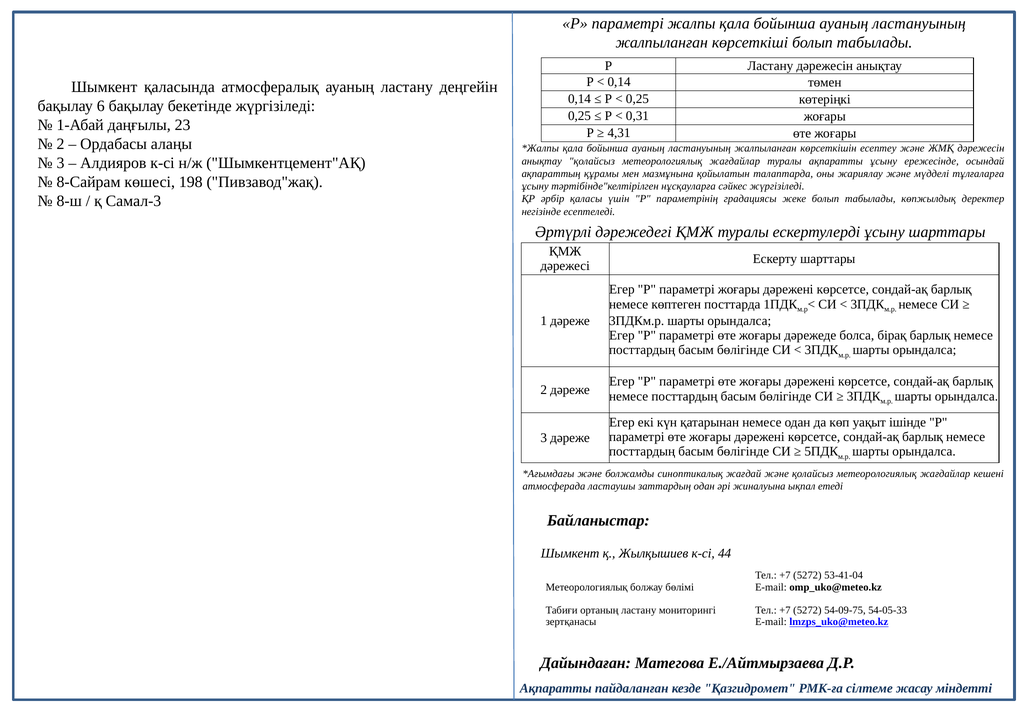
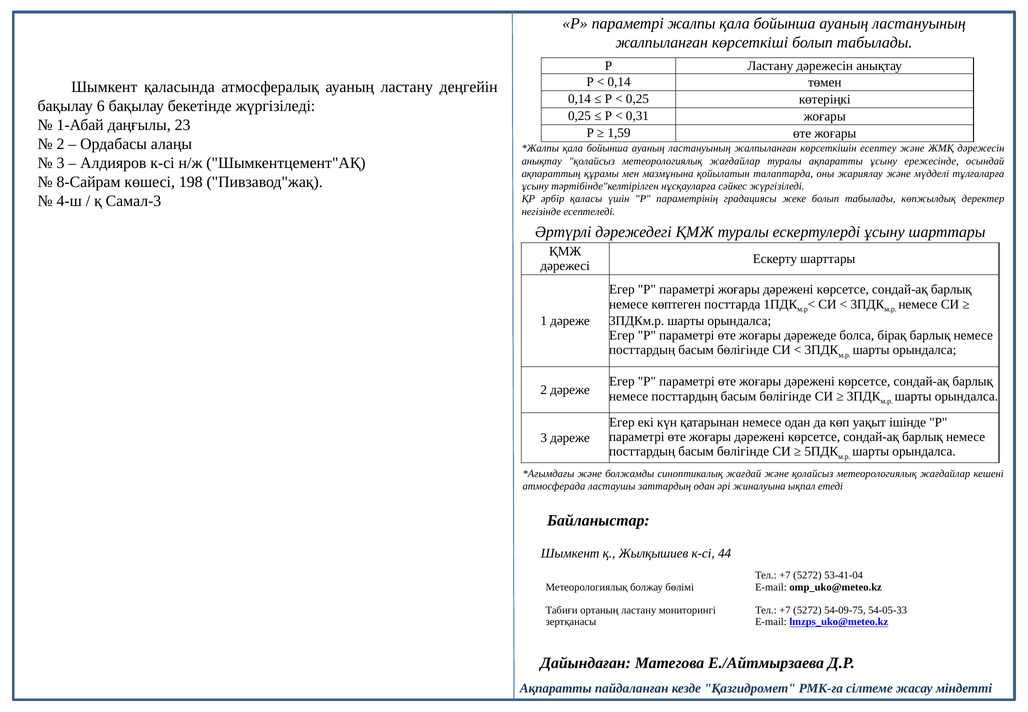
4,31: 4,31 -> 1,59 (619, 133)
8-ш: 8-ш -> 4-ш (69, 201)
